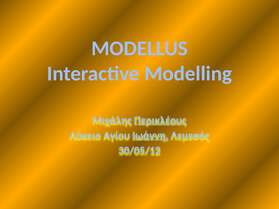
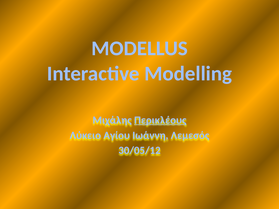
Ιωάννη underline: present -> none (150, 135)
